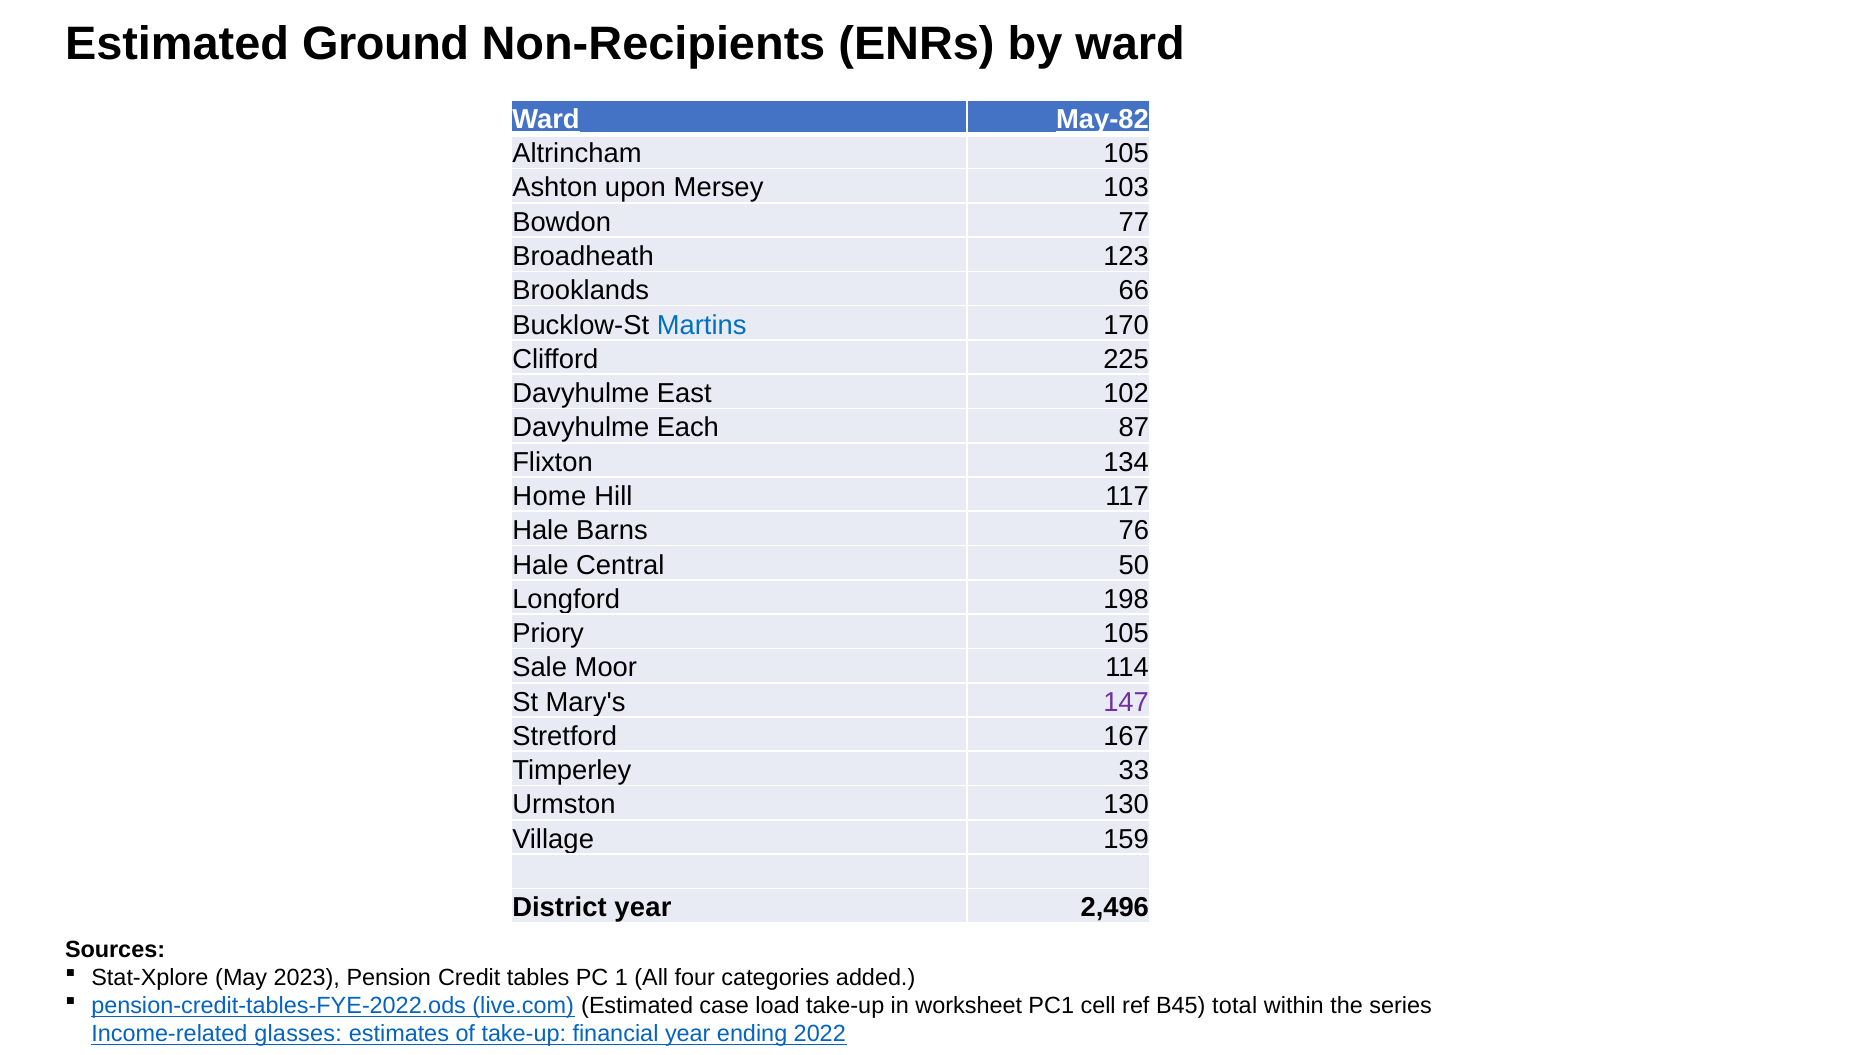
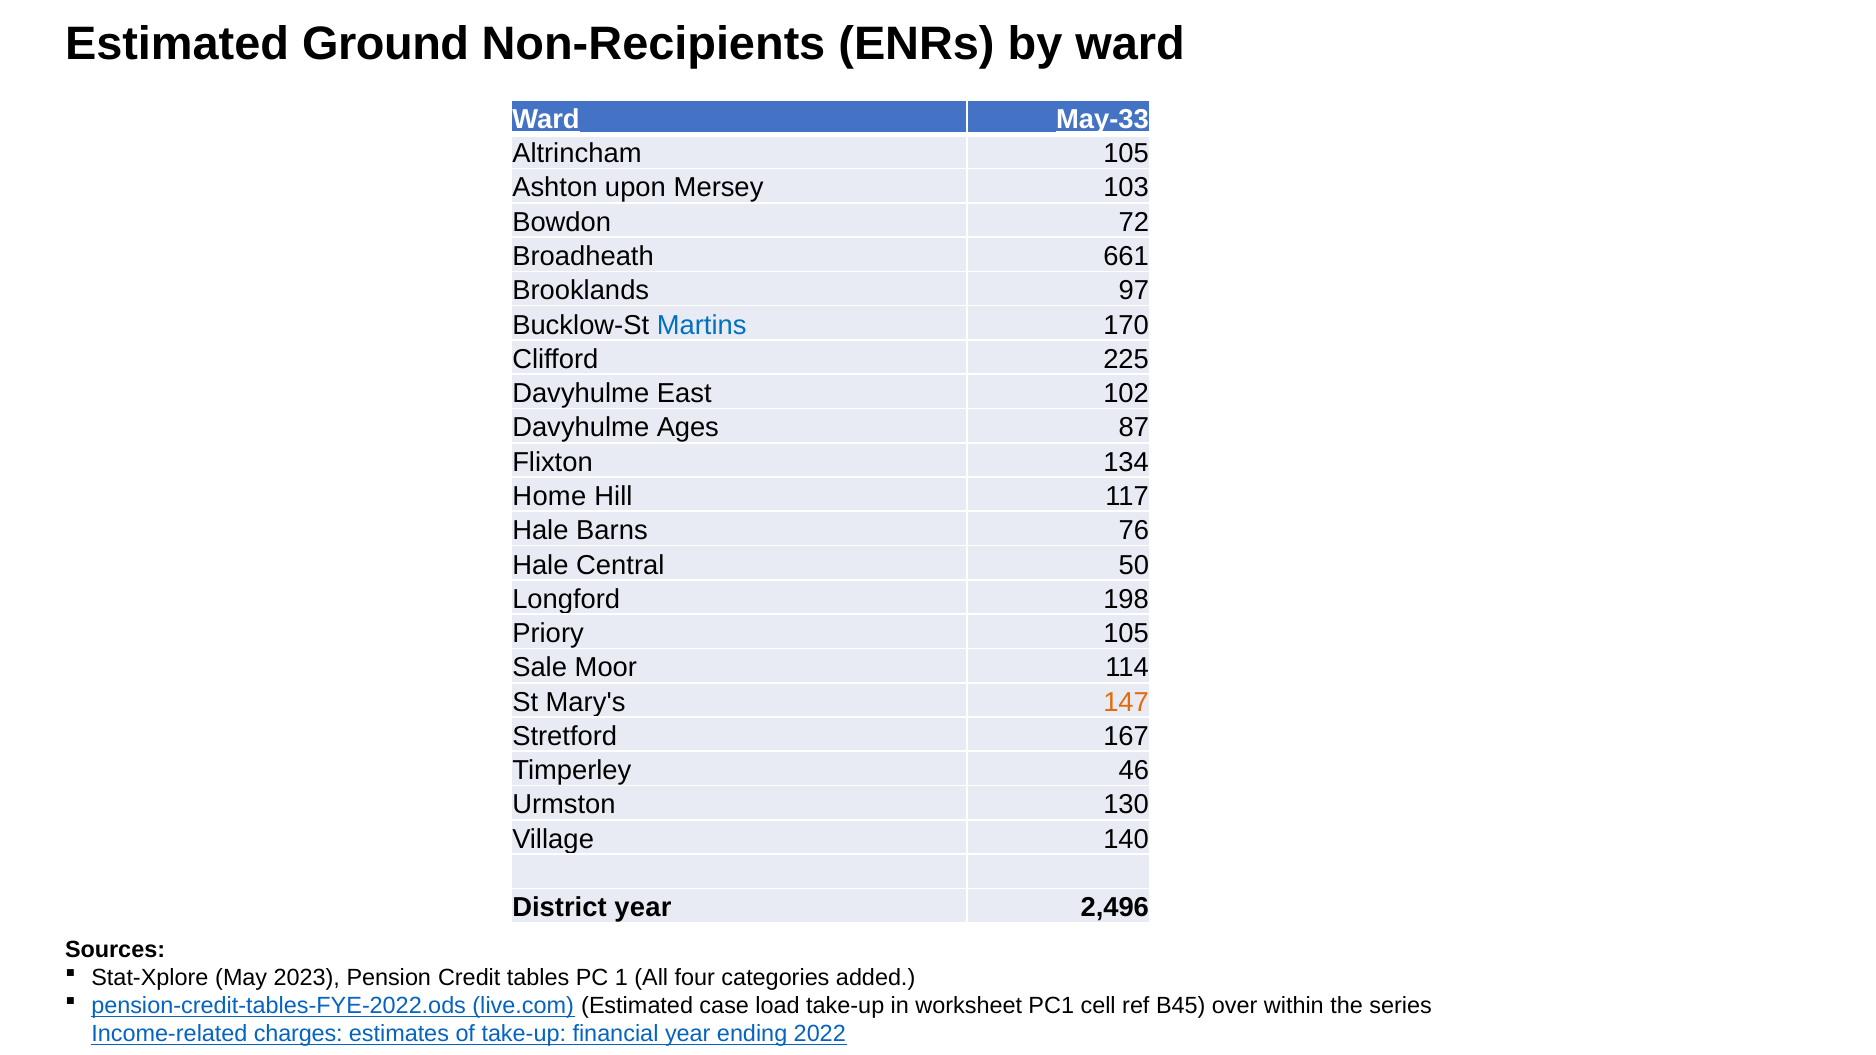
May-82: May-82 -> May-33 (1103, 119)
77: 77 -> 72 (1134, 222)
123: 123 -> 661 (1126, 257)
66: 66 -> 97 (1134, 291)
Each: Each -> Ages (688, 428)
147 colour: purple -> orange (1126, 702)
33: 33 -> 46 (1134, 771)
159: 159 -> 140 (1126, 839)
total: total -> over (1235, 1006)
glasses: glasses -> charges (298, 1034)
